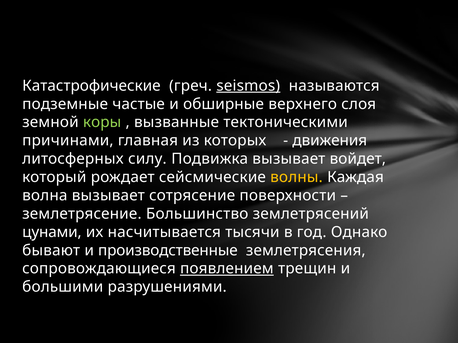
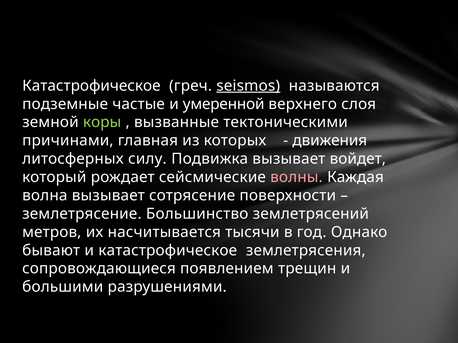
Катастрофические: Катастрофические -> Катастрофическое (91, 86)
обширные: обширные -> умеренной (224, 104)
волны colour: yellow -> pink (296, 177)
цунами: цунами -> метров (52, 232)
и производственные: производственные -> катастрофическое (168, 251)
появлением underline: present -> none (227, 269)
